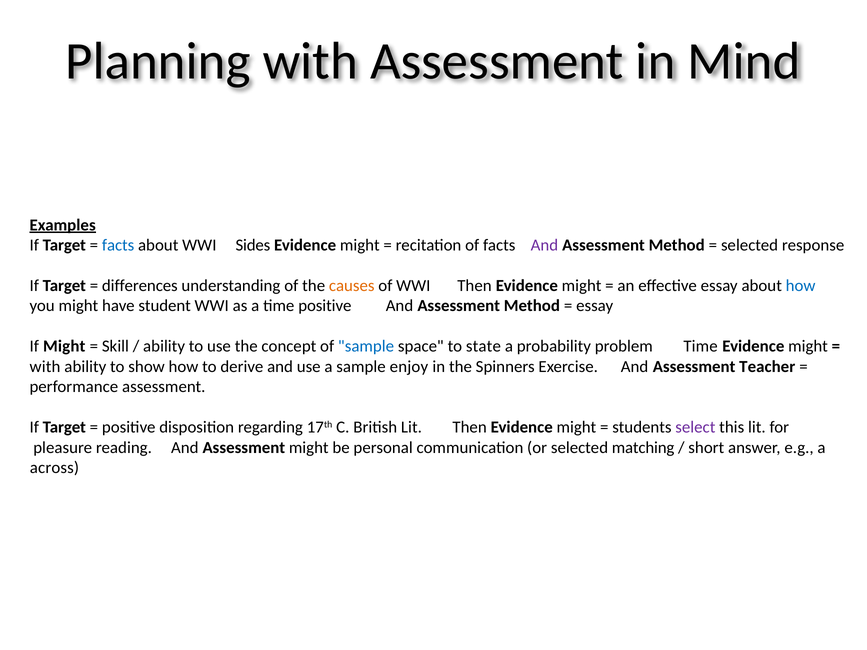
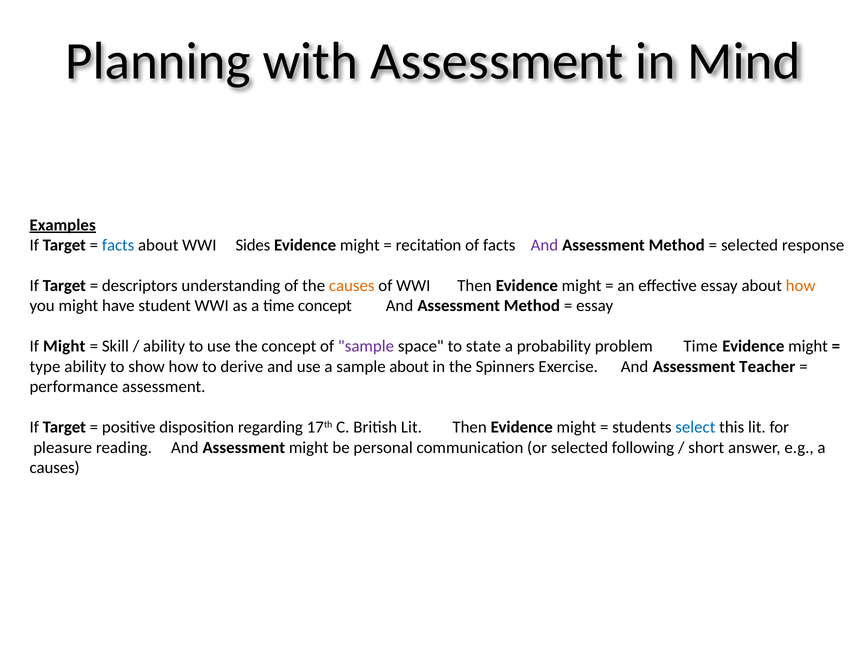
differences: differences -> descriptors (140, 286)
how colour: blue -> orange (801, 286)
time positive: positive -> concept (325, 306)
sample colour: blue -> purple (366, 347)
with: with -> type (45, 367)
sample enjoy: enjoy -> about (409, 367)
select colour: purple -> blue (695, 427)
matching: matching -> following (643, 448)
across: across -> causes (55, 468)
